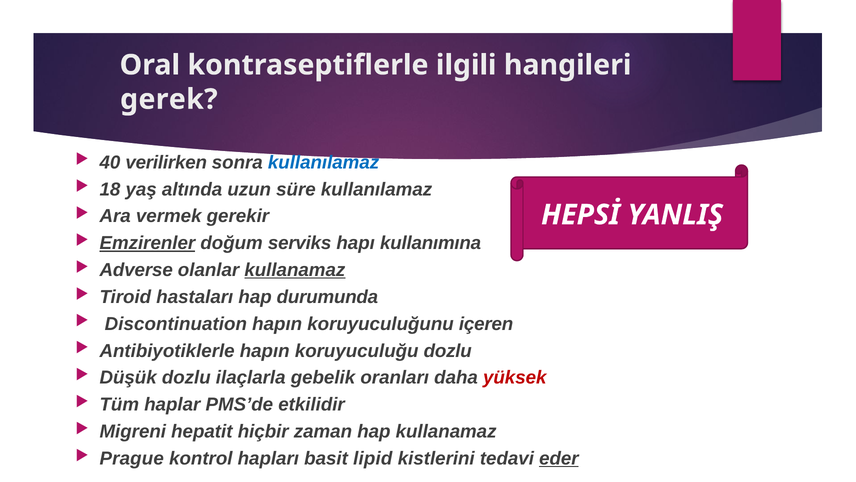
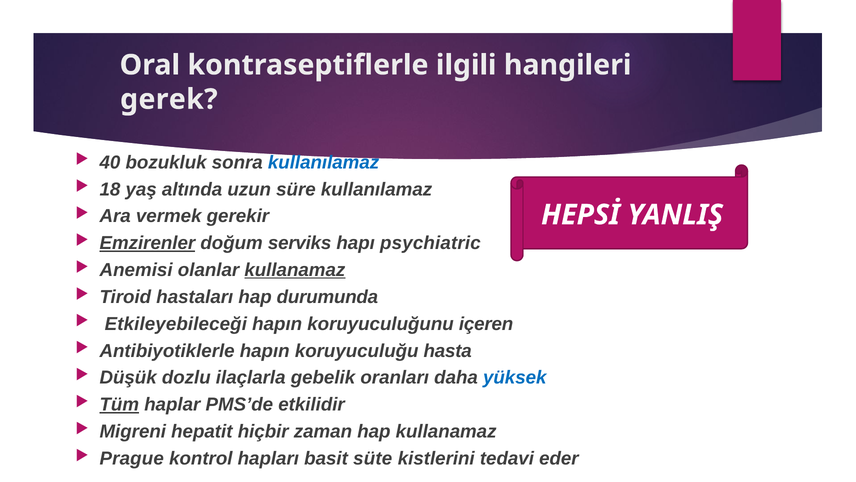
verilirken: verilirken -> bozukluk (166, 162)
kullanımına: kullanımına -> psychiatric (430, 243)
Adverse: Adverse -> Anemisi (136, 270)
Discontinuation: Discontinuation -> Etkileyebileceği (176, 324)
koruyuculuğu dozlu: dozlu -> hasta (448, 350)
yüksek colour: red -> blue (515, 377)
Tüm underline: none -> present (119, 404)
lipid: lipid -> süte (373, 458)
eder underline: present -> none (559, 458)
